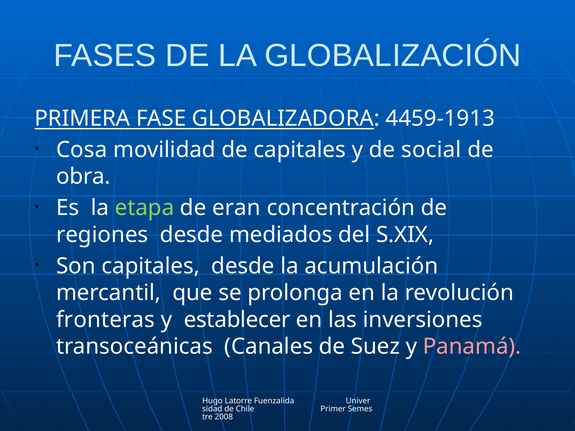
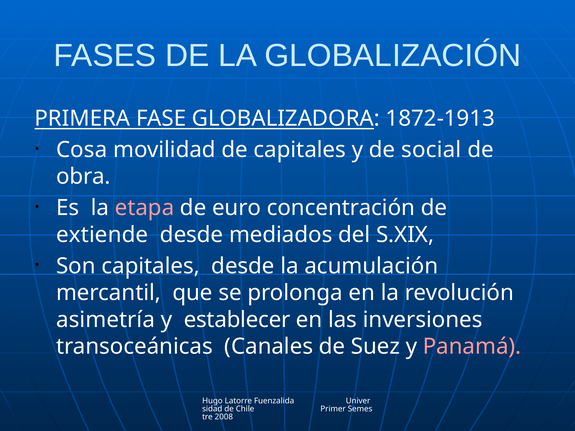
4459-1913: 4459-1913 -> 1872-1913 (440, 118)
etapa colour: light green -> pink (145, 208)
eran: eran -> euro (237, 208)
regiones: regiones -> extiende (102, 235)
fronteras: fronteras -> asimetría (106, 320)
